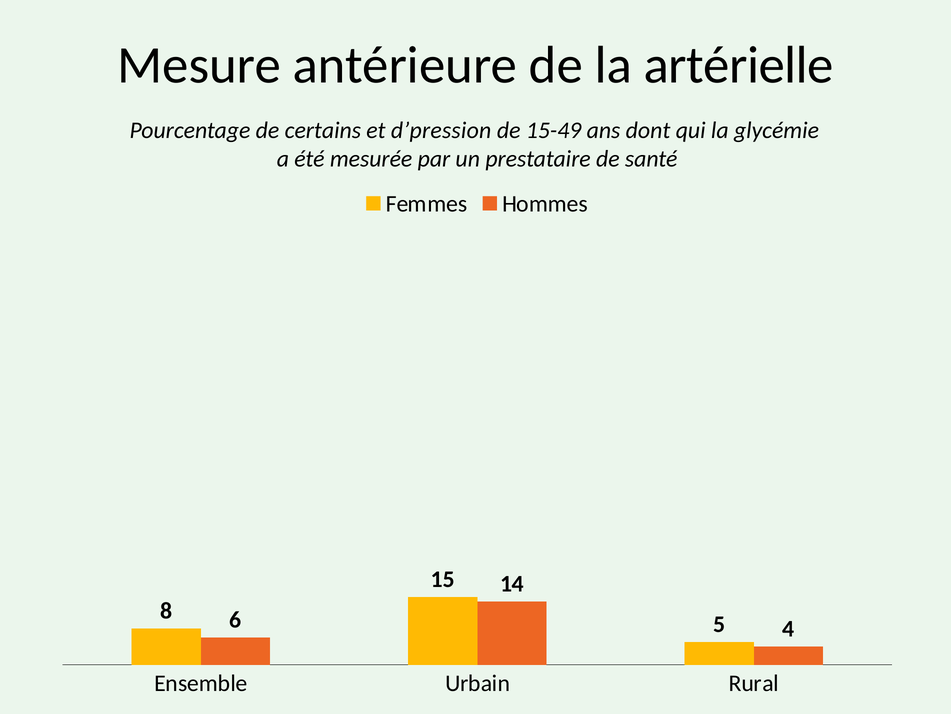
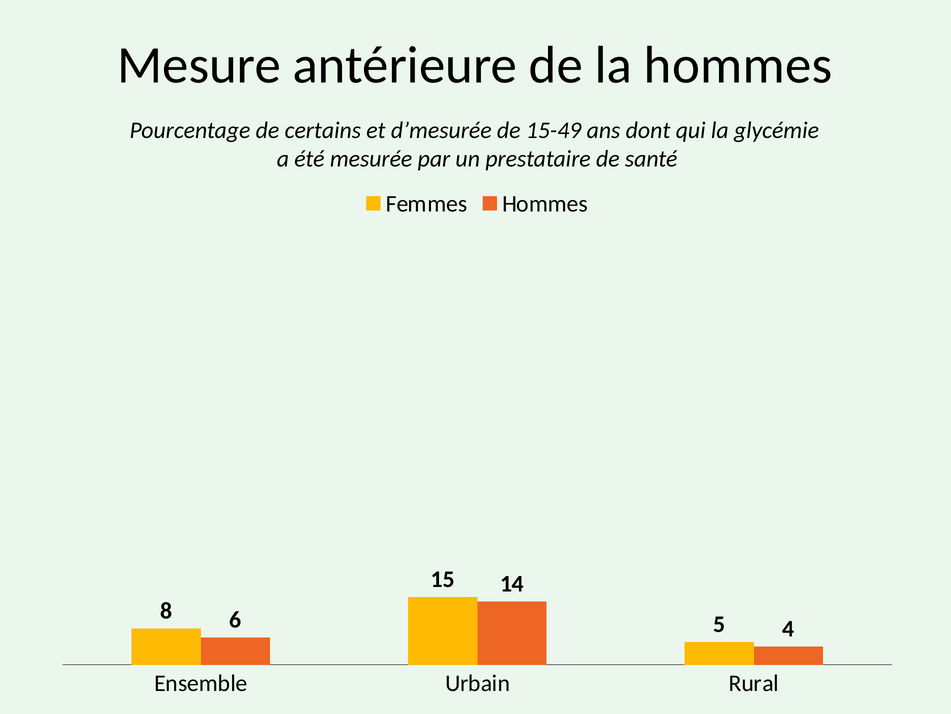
la artérielle: artérielle -> hommes (738, 65)
d’pression: d’pression -> d’mesurée (441, 130)
